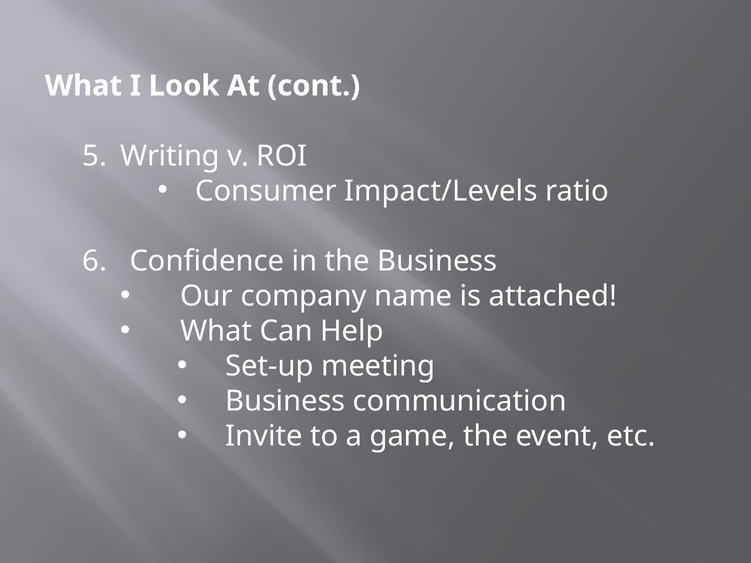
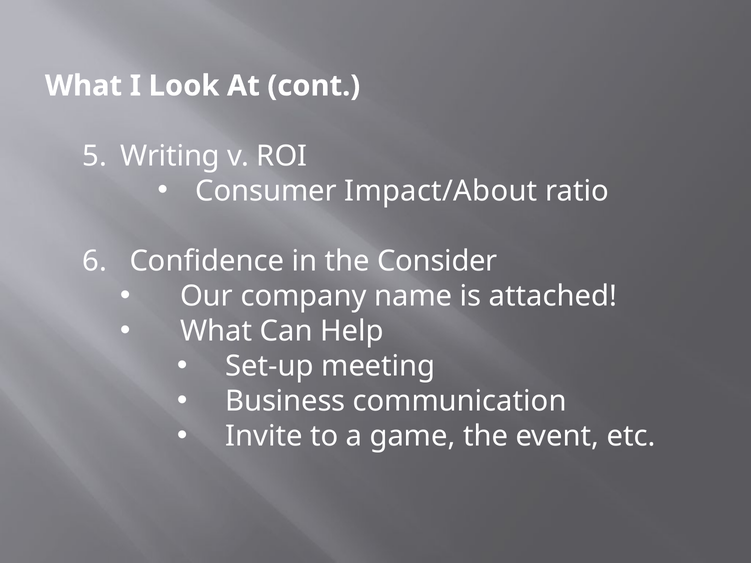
Impact/Levels: Impact/Levels -> Impact/About (441, 191)
the Business: Business -> Consider (437, 261)
